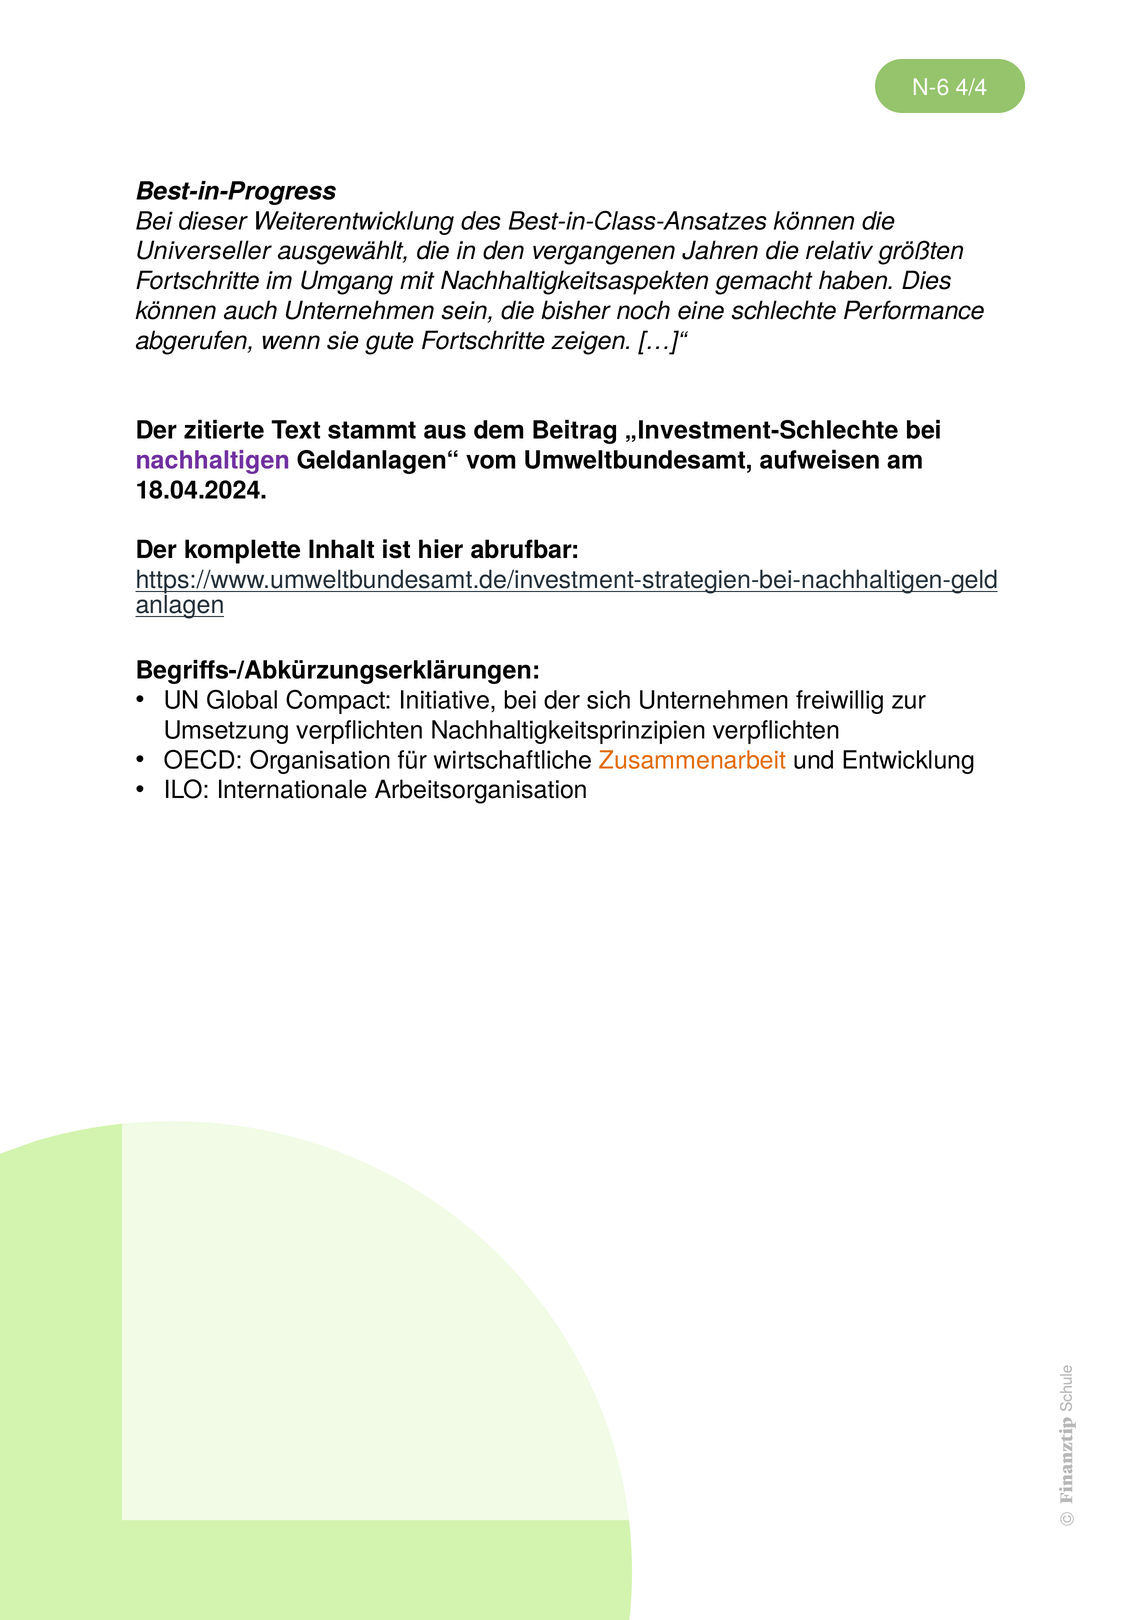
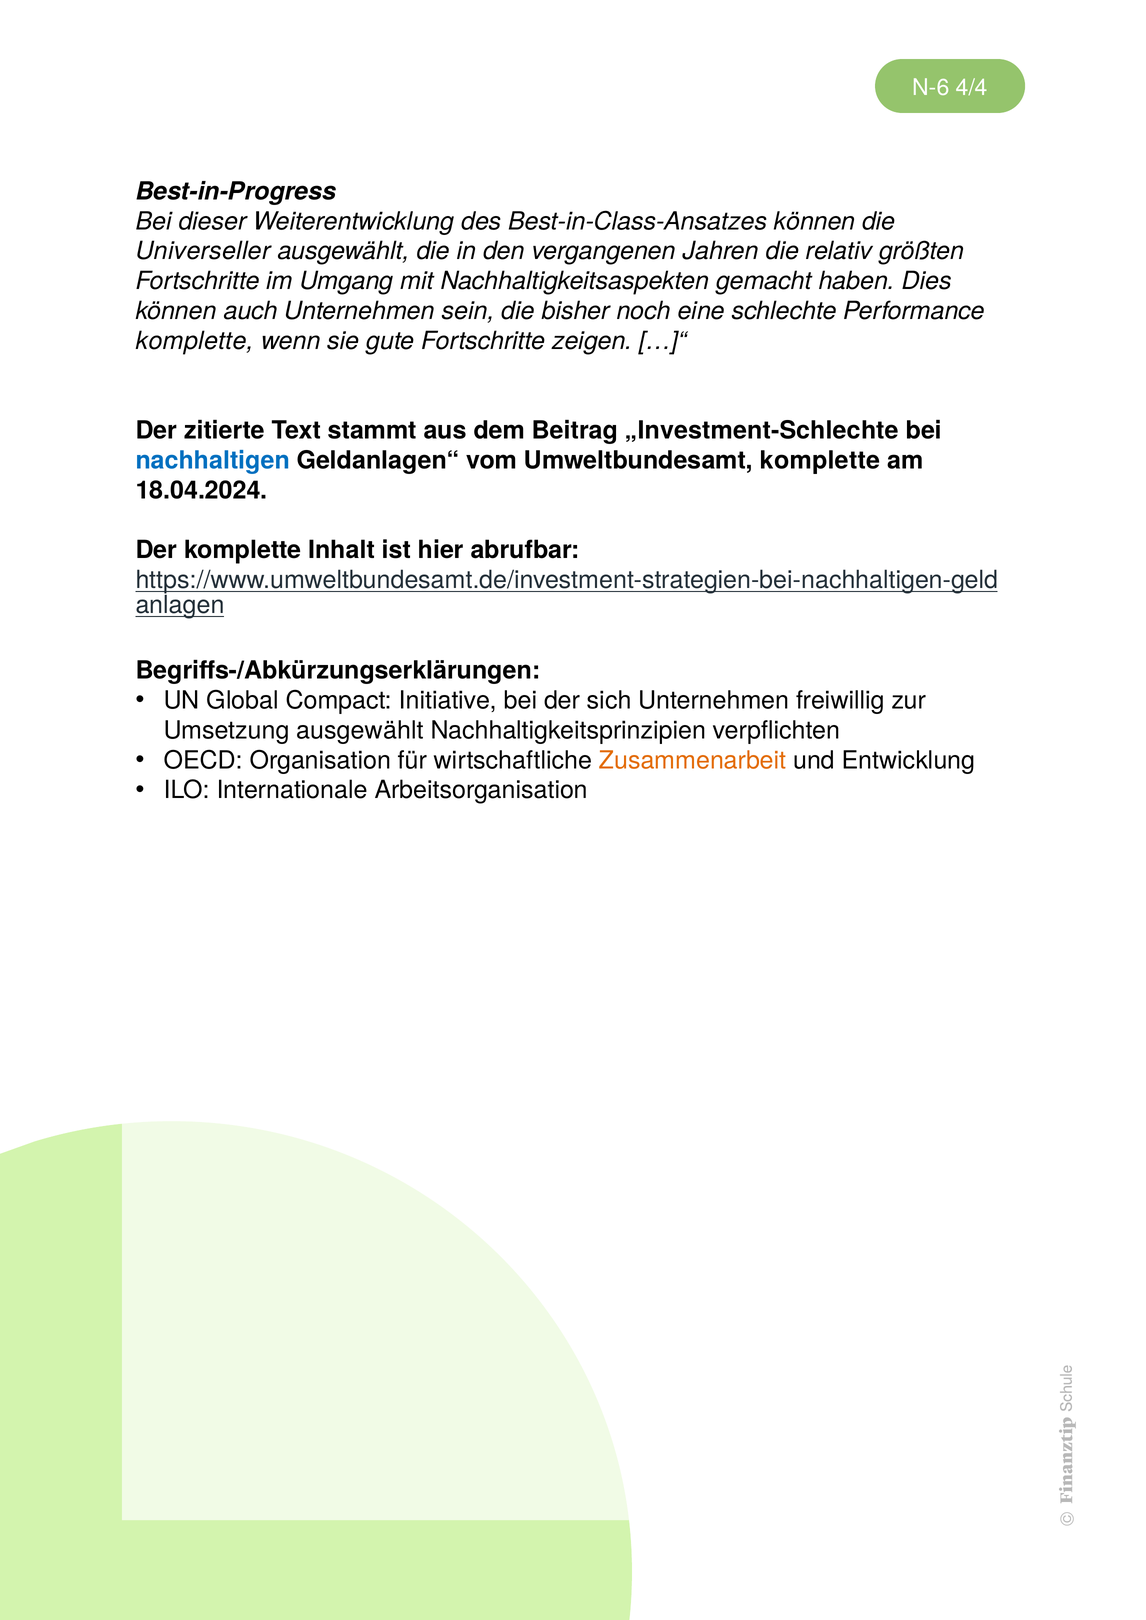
abgerufen: abgerufen -> komplette (195, 341)
nachhaltigen colour: purple -> blue (213, 461)
Umweltbundesamt aufweisen: aufweisen -> komplette (820, 461)
Umsetzung verpflichten: verpflichten -> ausgewählt (360, 731)
